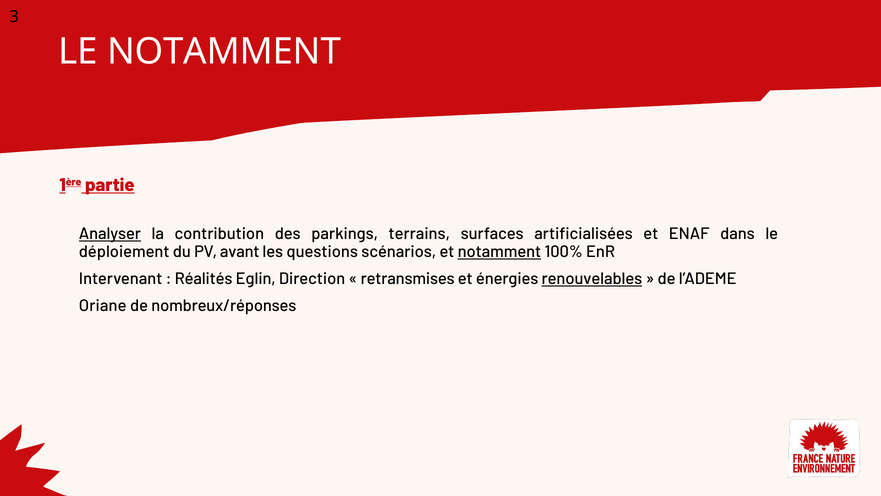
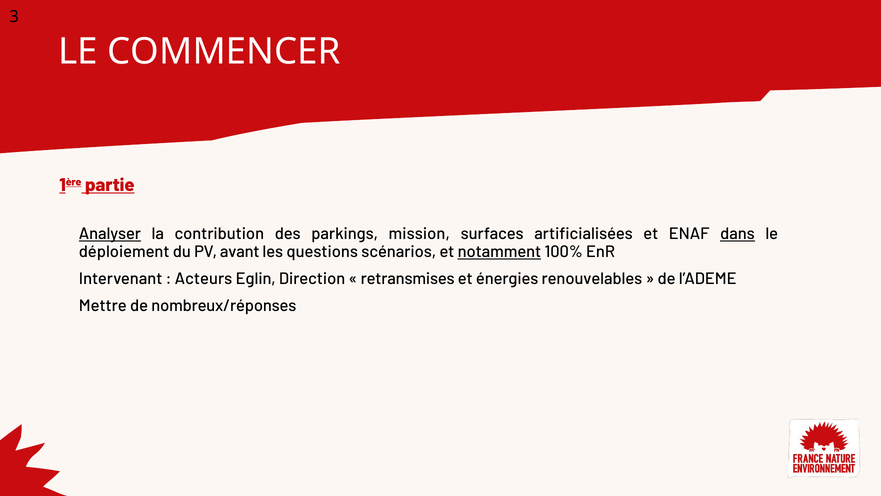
LE NOTAMMENT: NOTAMMENT -> COMMENCER (224, 51)
terrains: terrains -> mission (419, 234)
dans underline: none -> present (737, 234)
Réalités: Réalités -> Acteurs (203, 278)
renouvelables underline: present -> none (592, 278)
Oriane: Oriane -> Mettre (103, 306)
